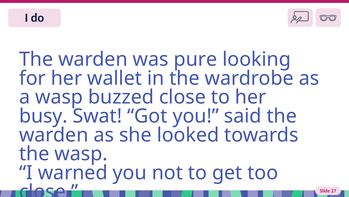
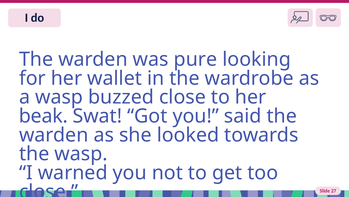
busy: busy -> beak (43, 116)
